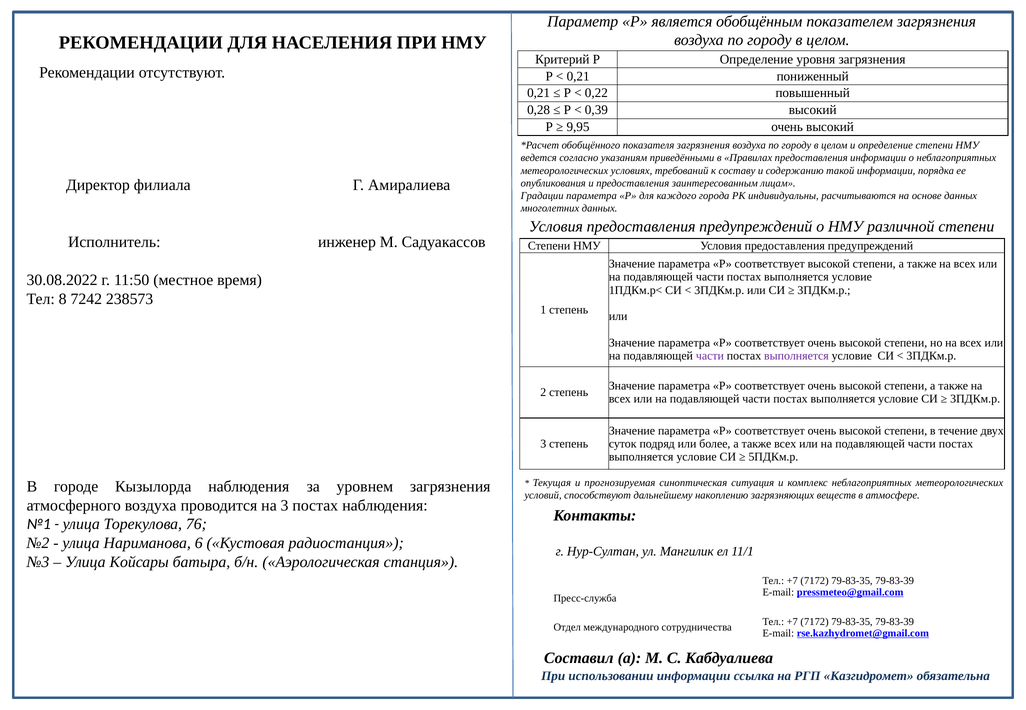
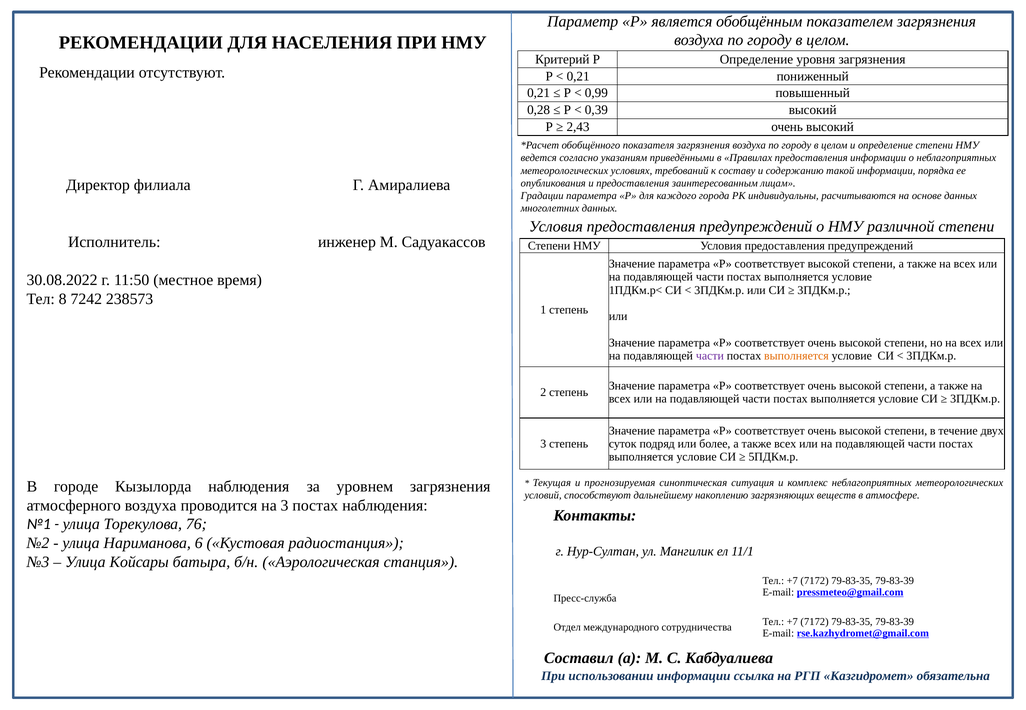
0,22: 0,22 -> 0,99 (596, 93)
9,95: 9,95 -> 2,43 (578, 127)
выполняется colour: purple -> orange (796, 356)
